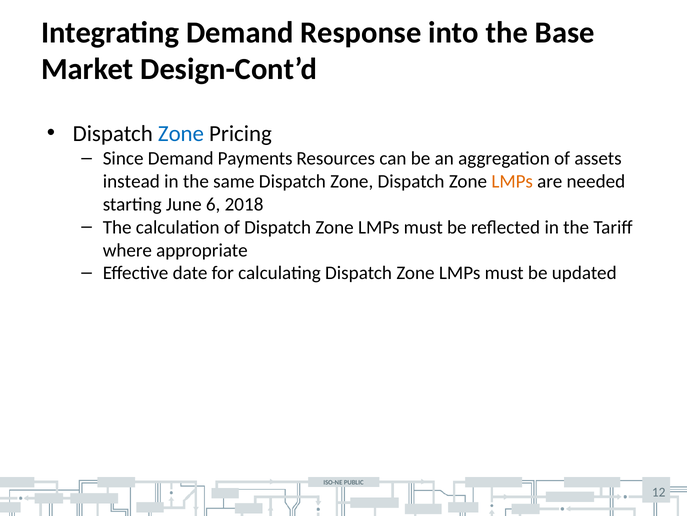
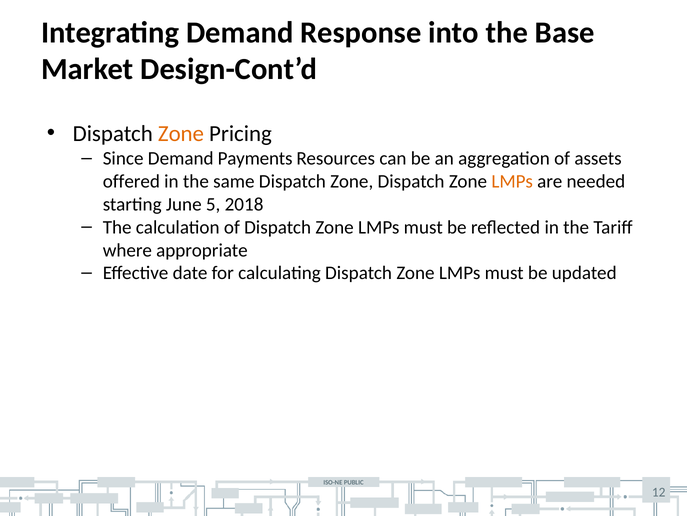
Zone colour: blue -> orange (181, 133)
instead: instead -> offered (131, 181)
6: 6 -> 5 (213, 204)
